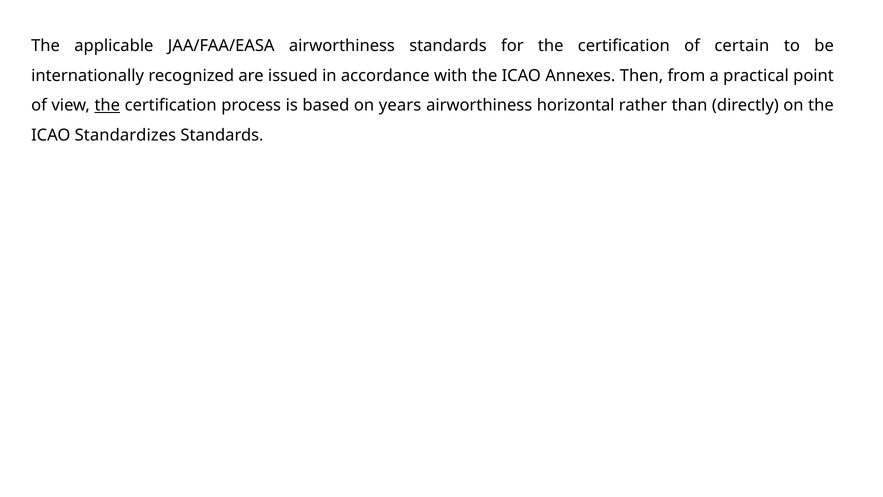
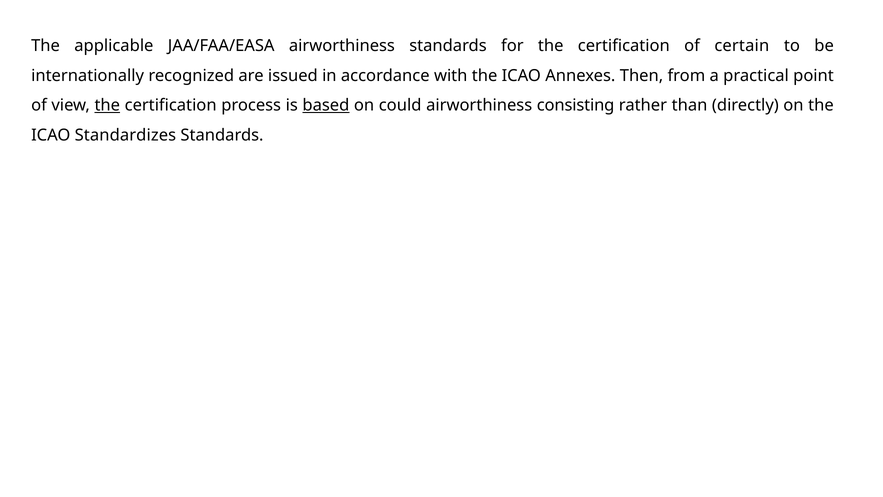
based underline: none -> present (326, 105)
years: years -> could (400, 105)
horizontal: horizontal -> consisting (576, 105)
